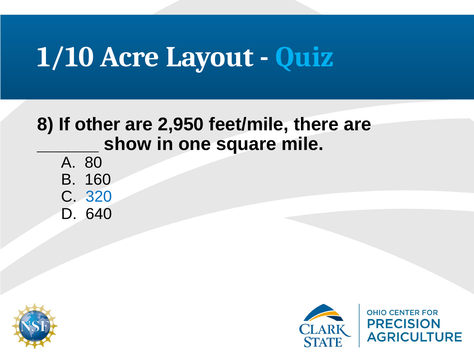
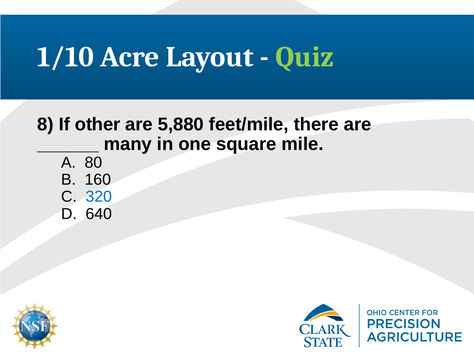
Quiz colour: light blue -> light green (305, 57)
2,950: 2,950 -> 5,880 (181, 125)
show: show -> many (128, 144)
